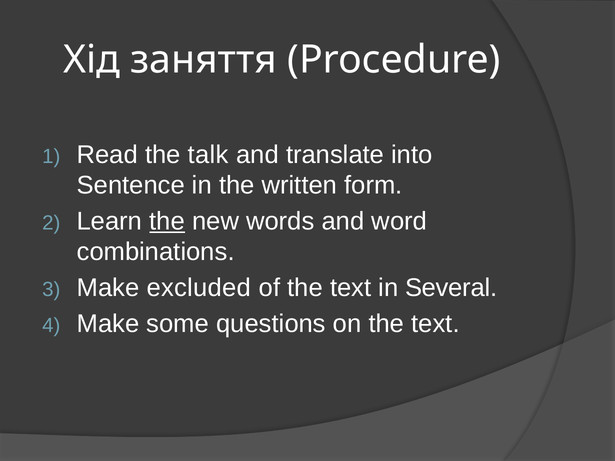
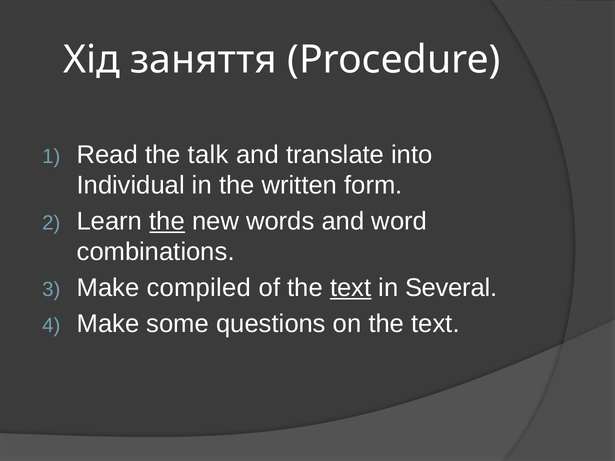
Sentence: Sentence -> Individual (131, 185)
excluded: excluded -> compiled (199, 288)
text underline: none -> present (351, 288)
